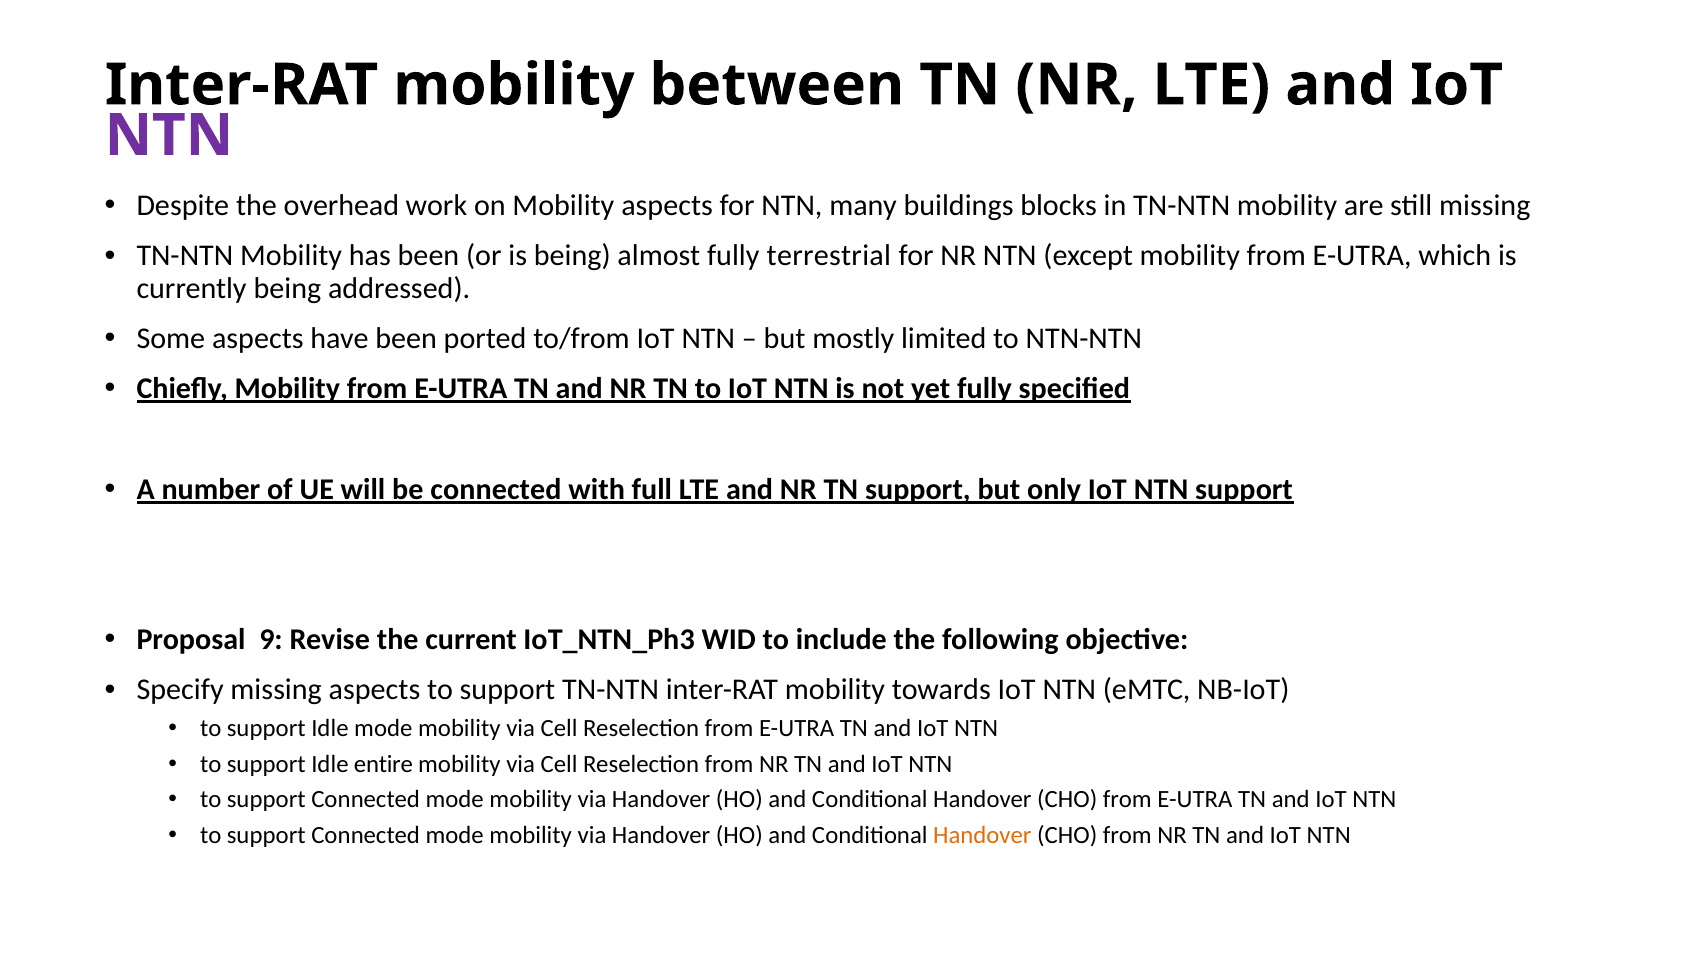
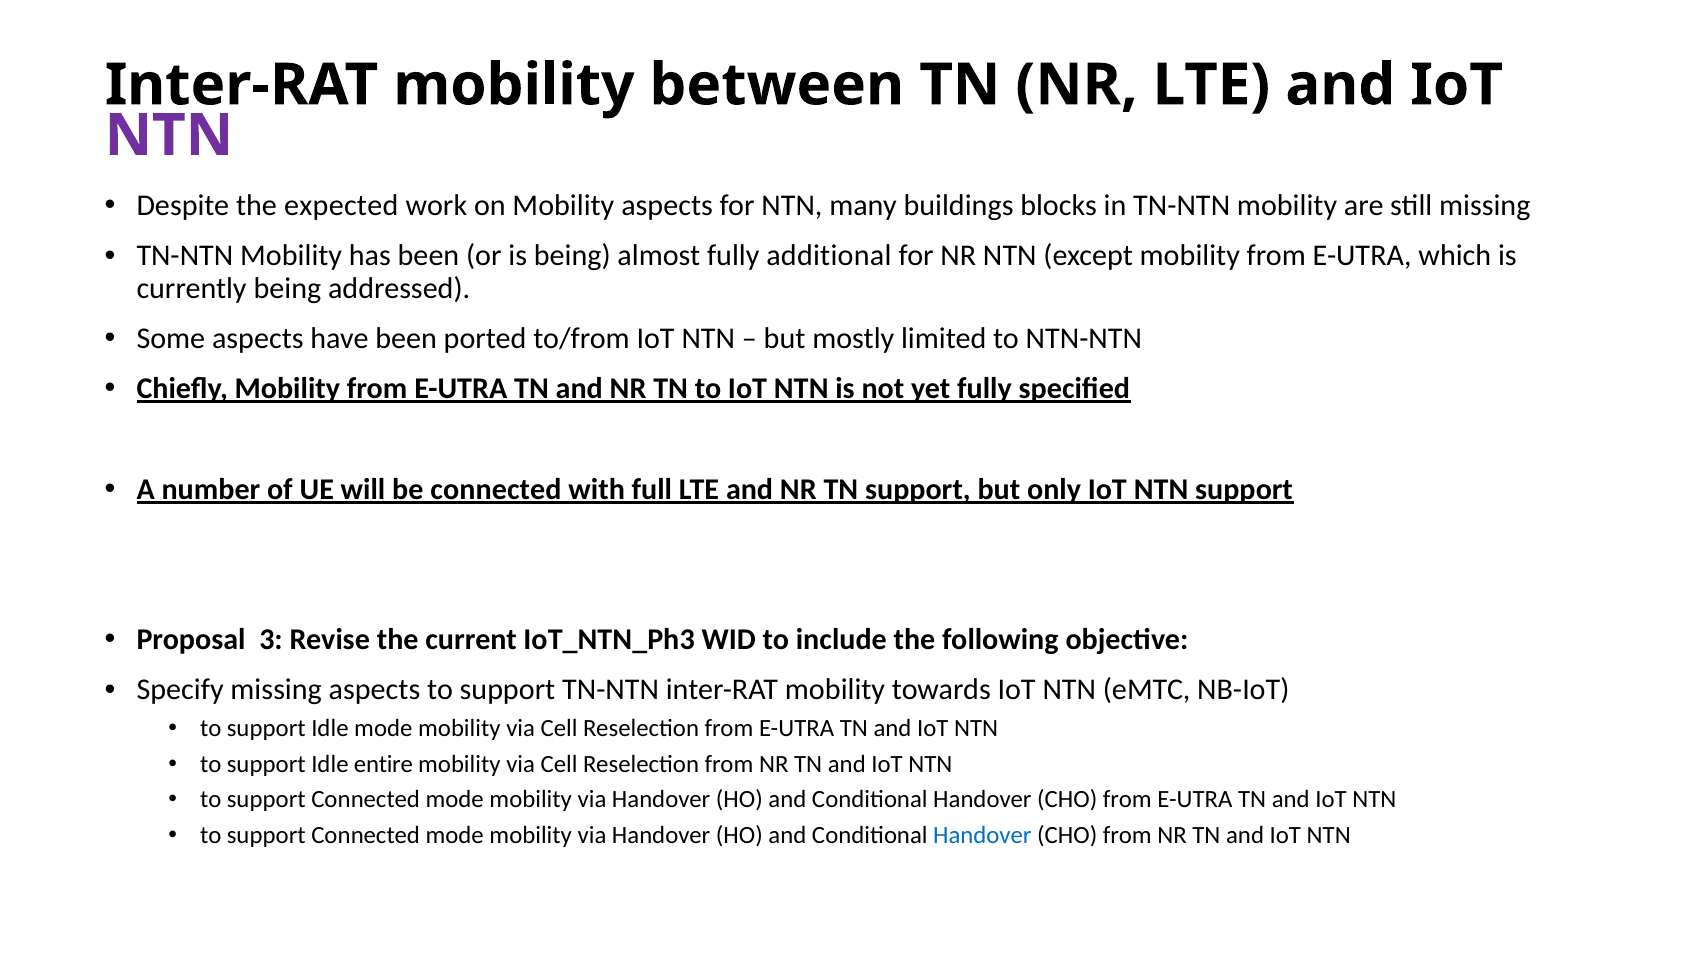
overhead: overhead -> expected (341, 206)
terrestrial: terrestrial -> additional (829, 256)
9: 9 -> 3 (271, 640)
Handover colour: orange -> blue (982, 835)
